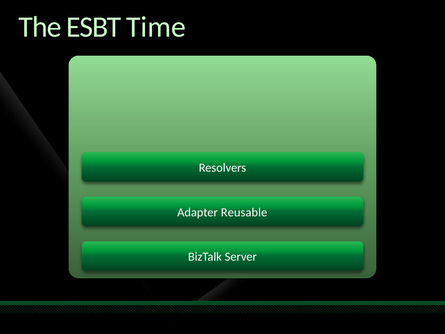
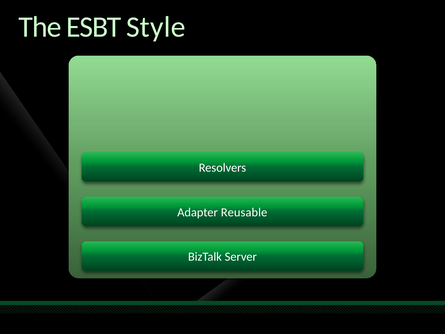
Time: Time -> Style (156, 27)
